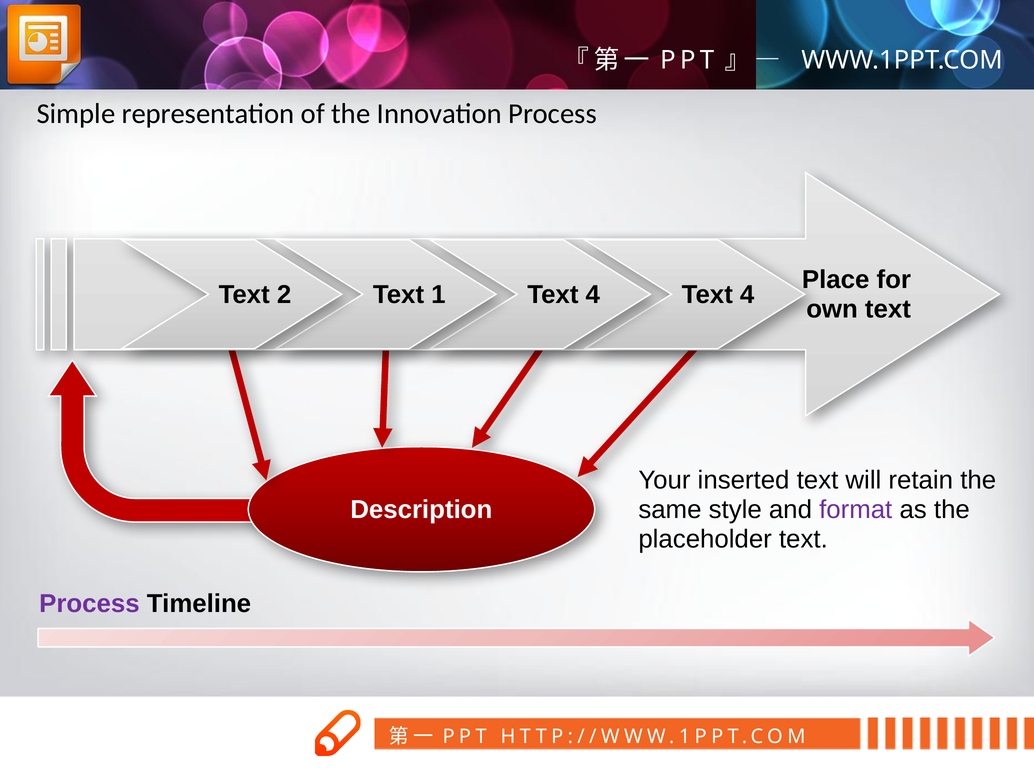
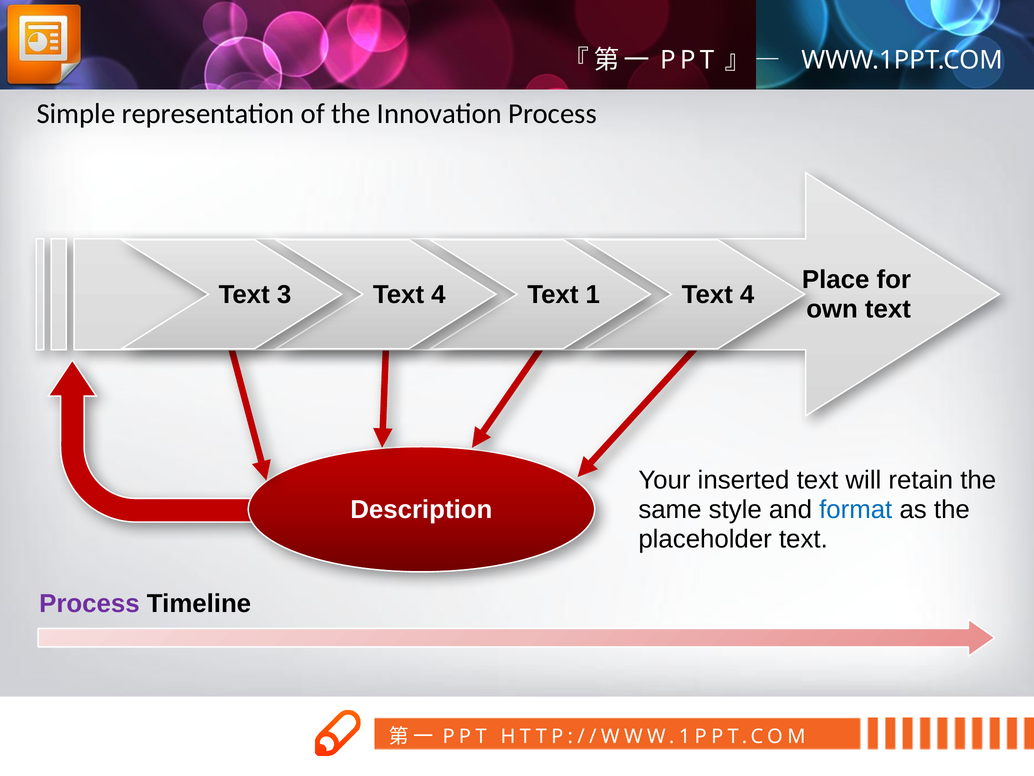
2: 2 -> 3 (284, 294)
1: 1 -> 4 (438, 294)
4: 4 -> 1 (593, 294)
format colour: purple -> blue (856, 509)
